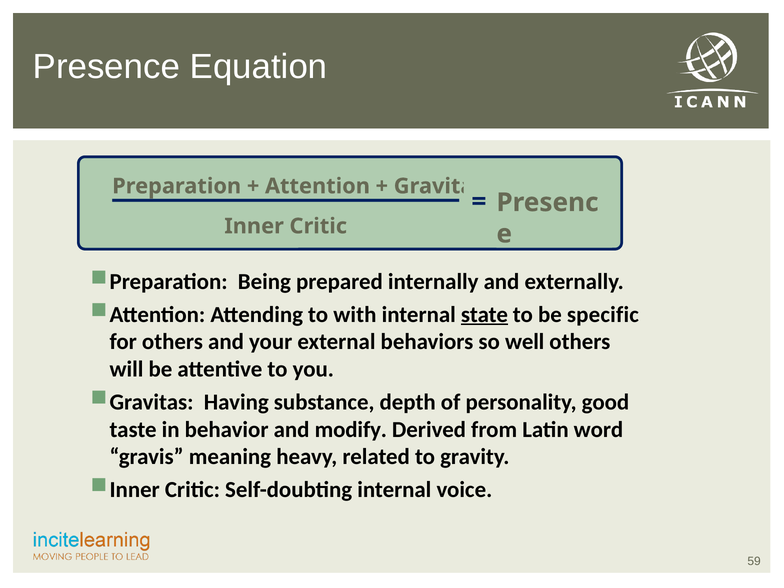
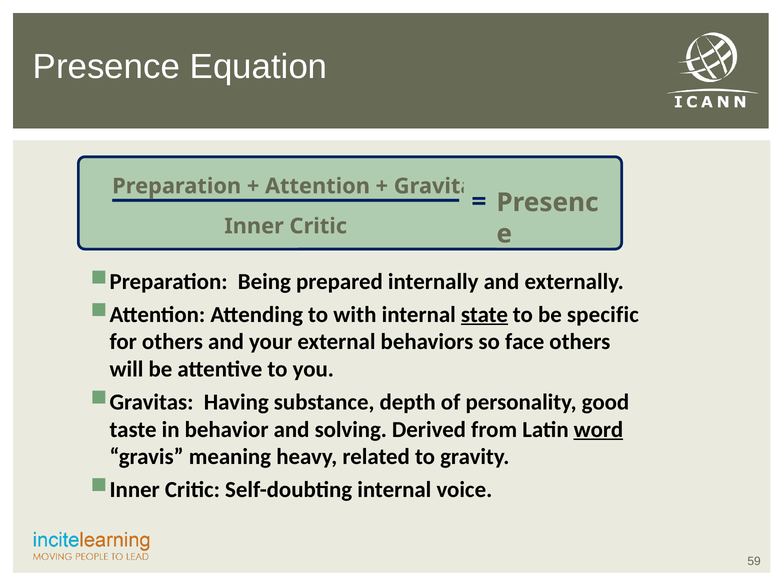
well: well -> face (525, 342)
modify: modify -> solving (351, 429)
word underline: none -> present (598, 429)
